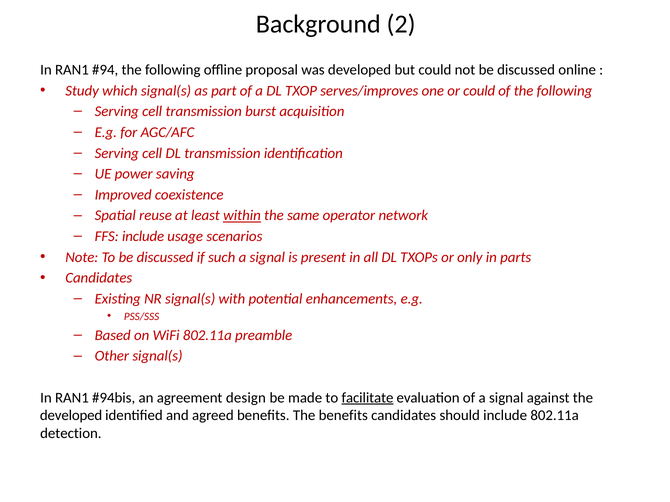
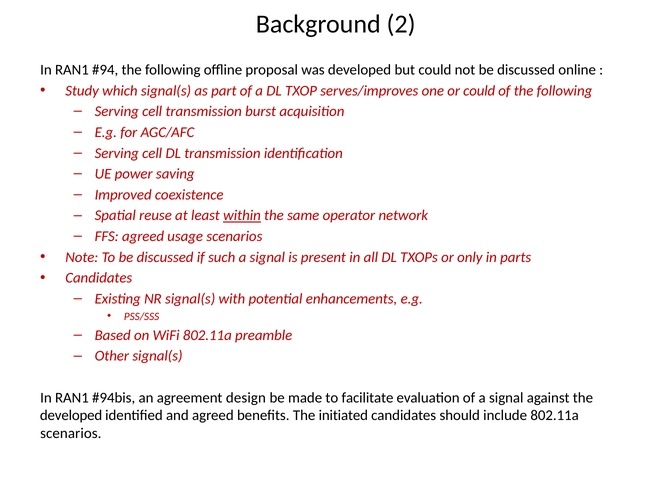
FFS include: include -> agreed (143, 237)
facilitate underline: present -> none (367, 398)
The benefits: benefits -> initiated (343, 416)
detection: detection -> scenarios (71, 434)
